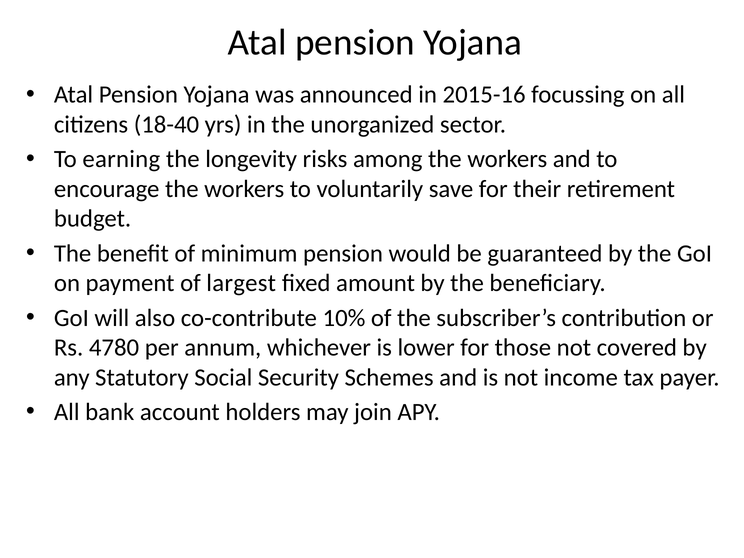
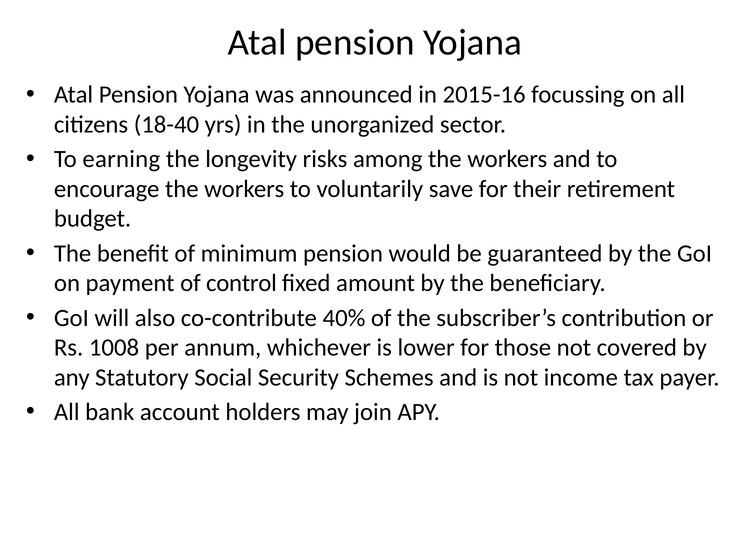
largest: largest -> control (241, 283)
10%: 10% -> 40% (344, 318)
4780: 4780 -> 1008 (114, 348)
